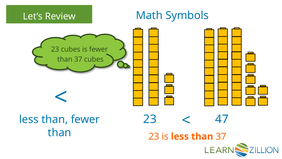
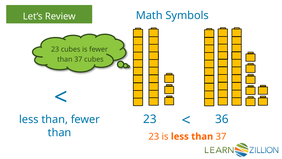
47: 47 -> 36 (222, 119)
